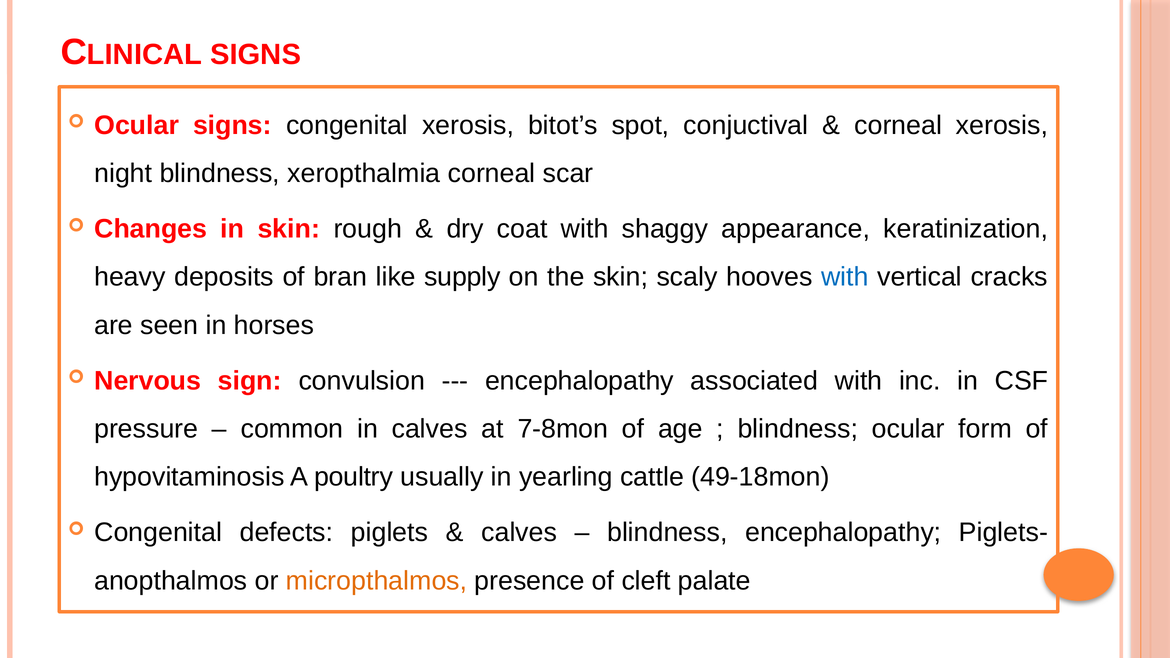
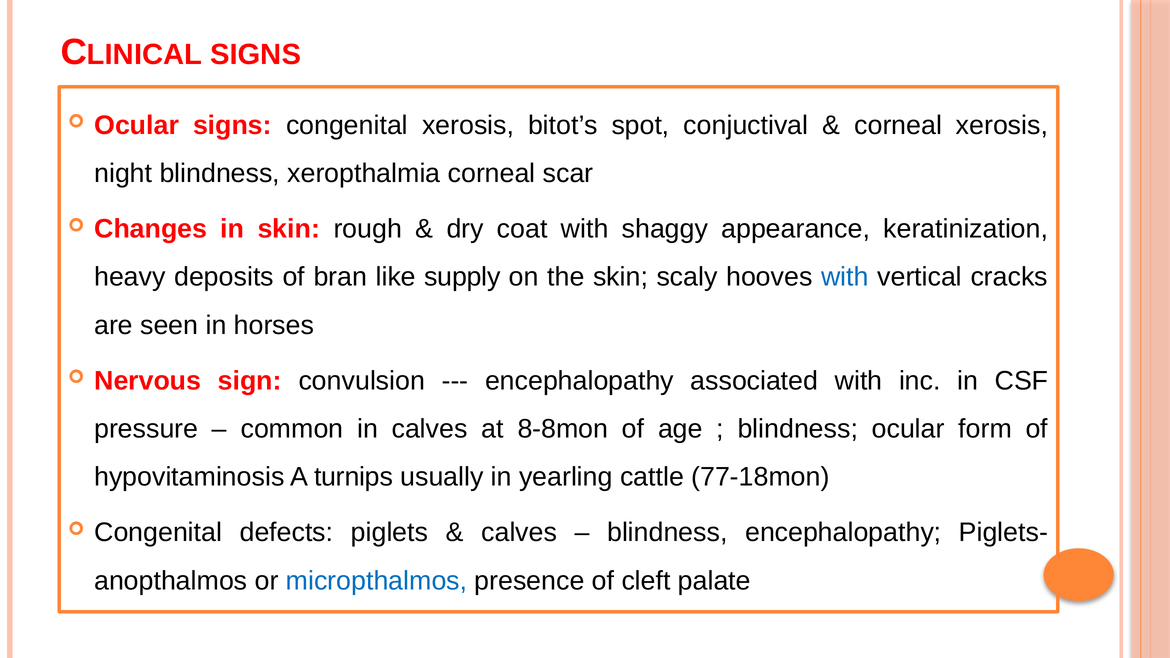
7-8mon: 7-8mon -> 8-8mon (563, 429)
poultry: poultry -> turnips (354, 477)
49-18mon: 49-18mon -> 77-18mon (760, 477)
micropthalmos colour: orange -> blue (377, 581)
